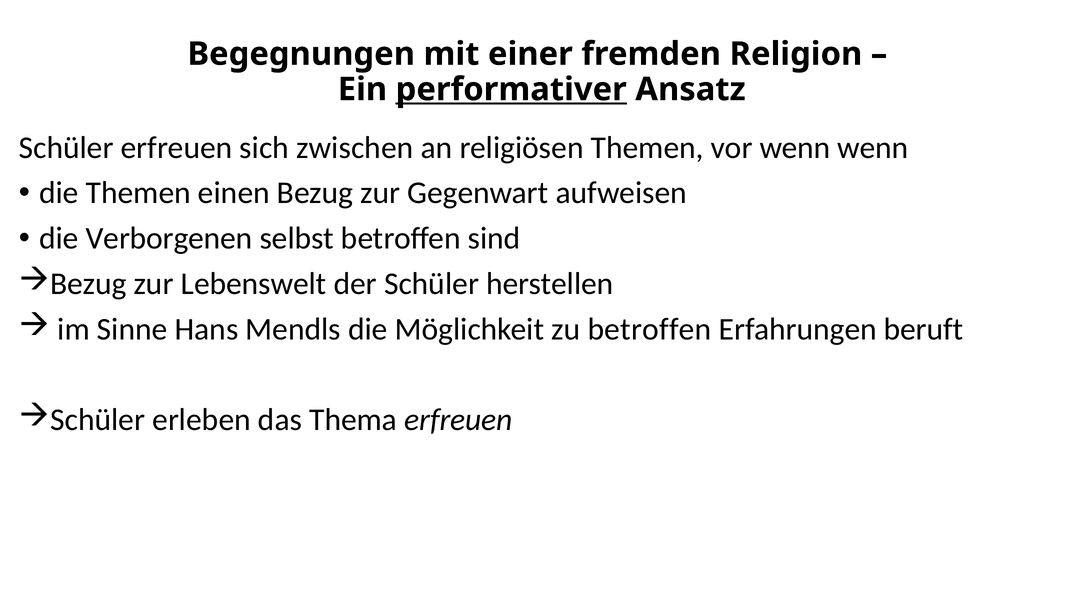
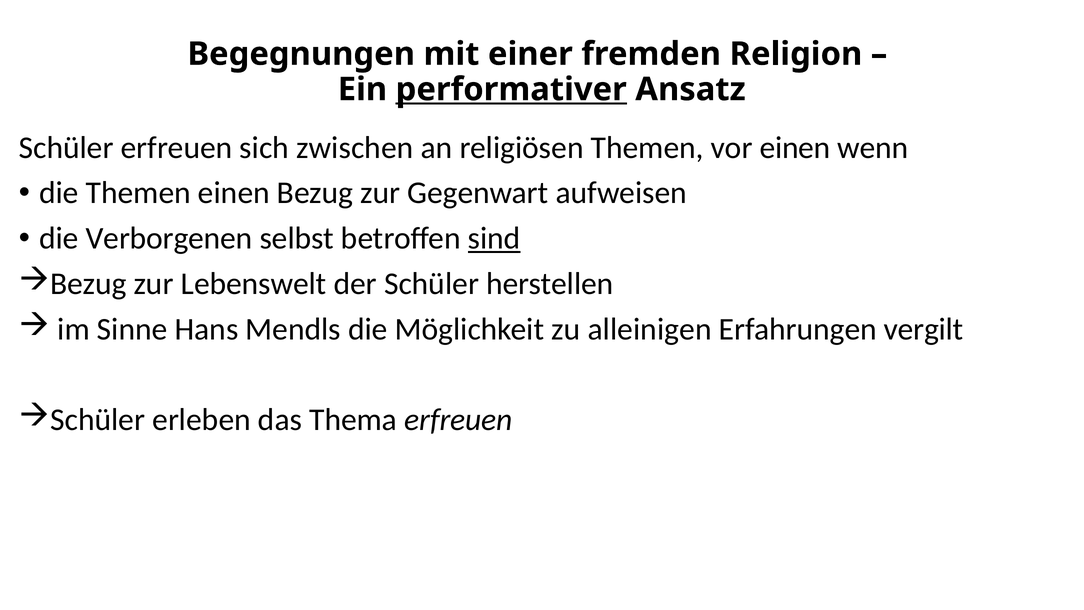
vor wenn: wenn -> einen (795, 148)
sind underline: none -> present (494, 238)
zu betroffen: betroffen -> alleinigen (650, 329)
beruft: beruft -> vergilt (924, 329)
